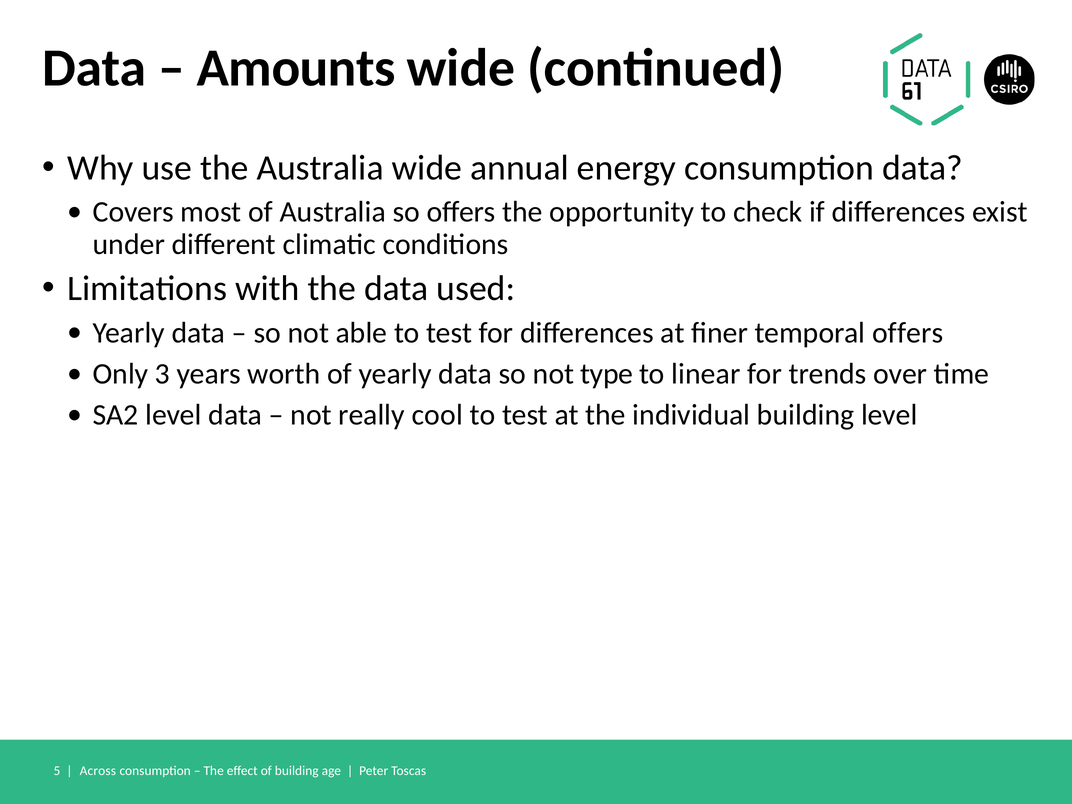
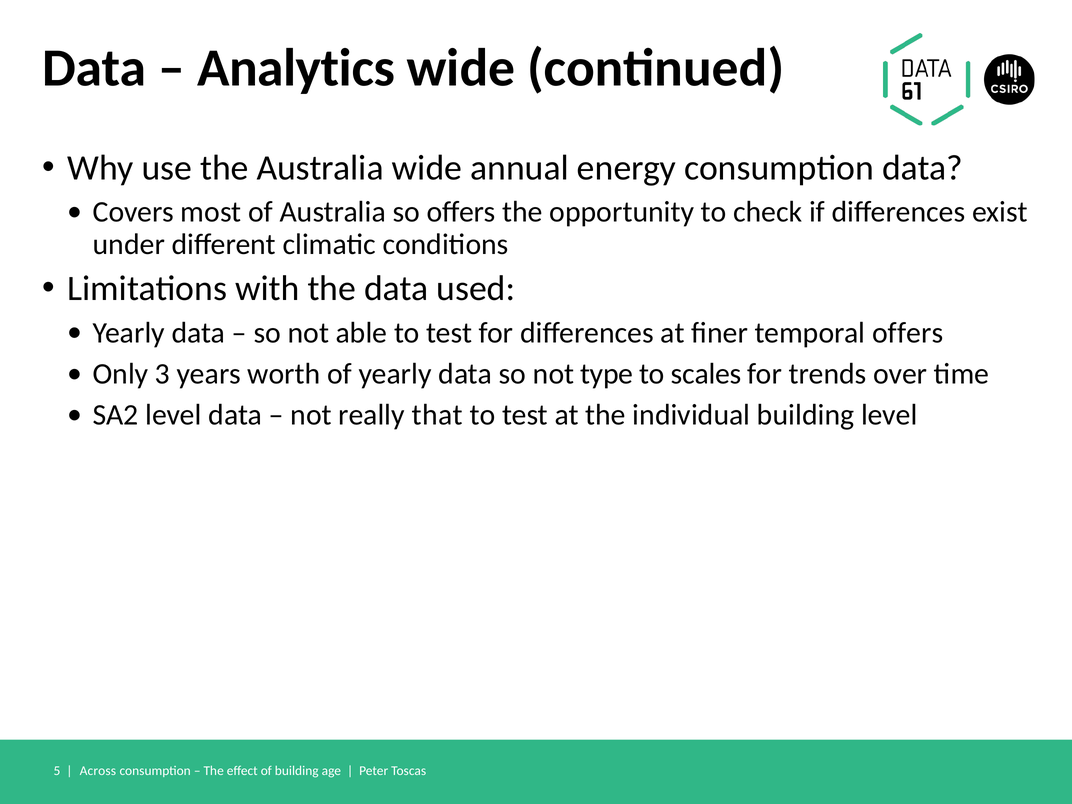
Amounts: Amounts -> Analytics (296, 68)
linear: linear -> scales (706, 374)
cool: cool -> that (437, 415)
